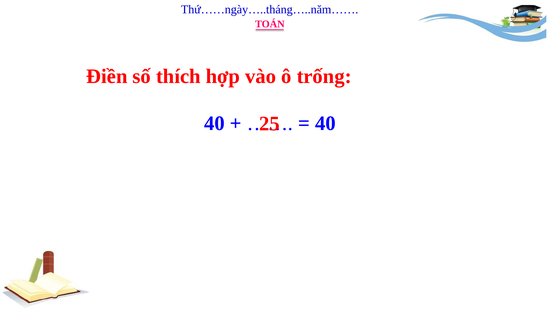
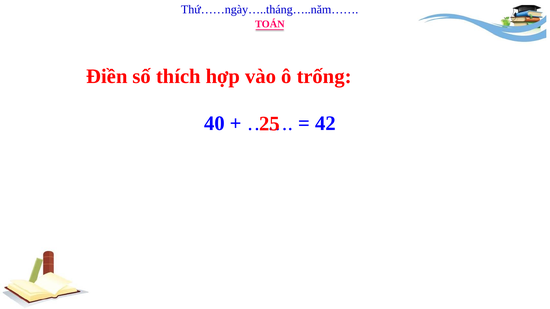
40: 40 -> 42 (325, 123)
